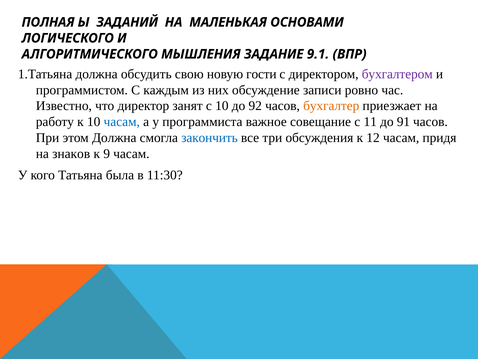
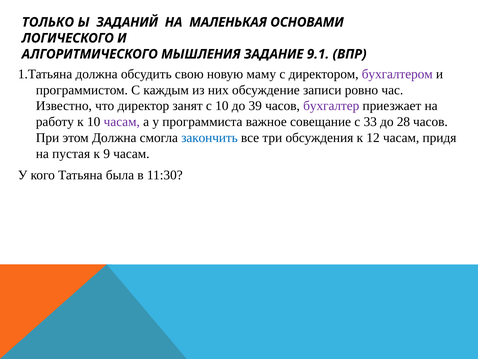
ПОЛНАЯ: ПОЛНАЯ -> ТОЛЬКО (48, 22)
гости: гости -> маму (261, 74)
92: 92 -> 39 (255, 106)
бухгалтер colour: orange -> purple (331, 106)
часам colour: blue -> purple (122, 122)
11: 11 -> 33 (370, 122)
91: 91 -> 28 (403, 122)
знаков: знаков -> пустая (71, 154)
